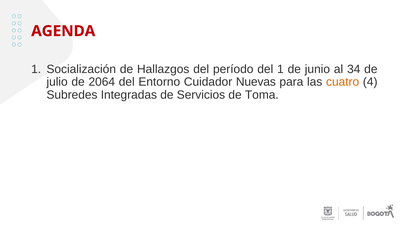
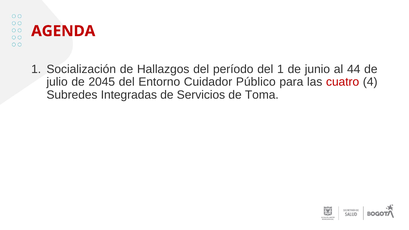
34: 34 -> 44 (354, 69)
2064: 2064 -> 2045 (102, 82)
Nuevas: Nuevas -> Público (256, 82)
cuatro colour: orange -> red (343, 82)
